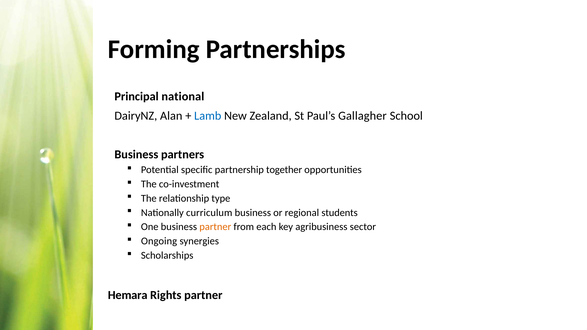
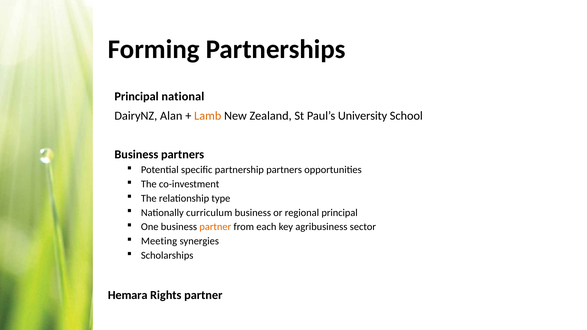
Lamb colour: blue -> orange (208, 116)
Gallagher: Gallagher -> University (363, 116)
partnership together: together -> partners (284, 170)
regional students: students -> principal (340, 213)
Ongoing: Ongoing -> Meeting (159, 241)
